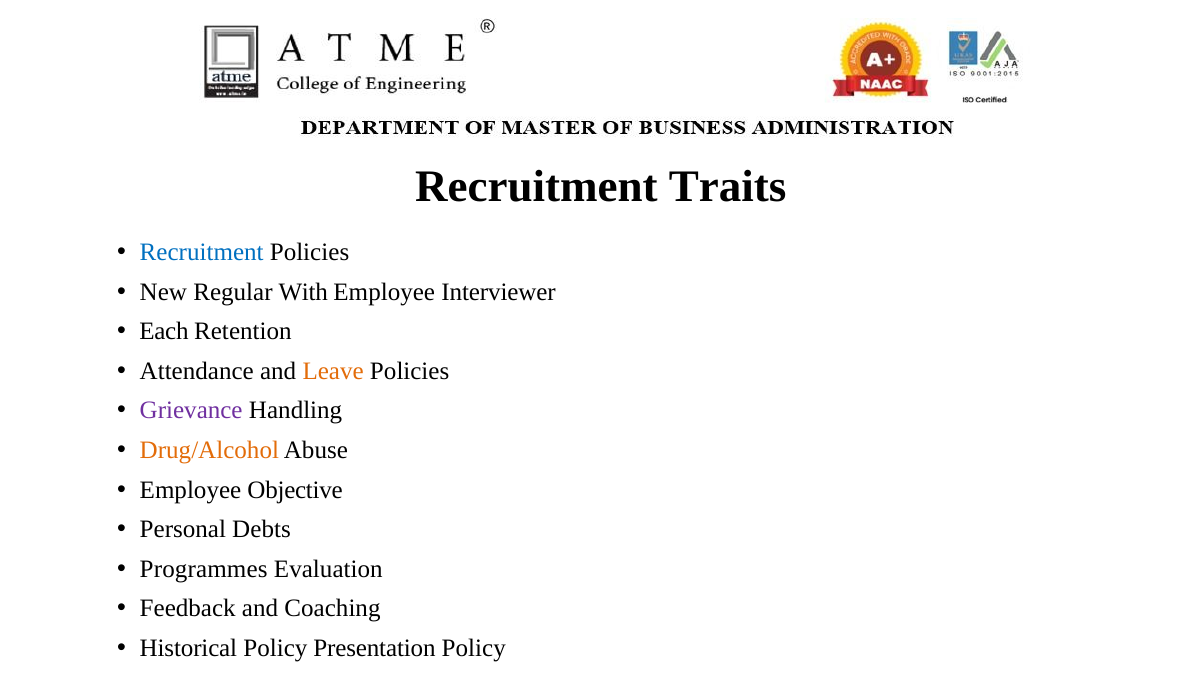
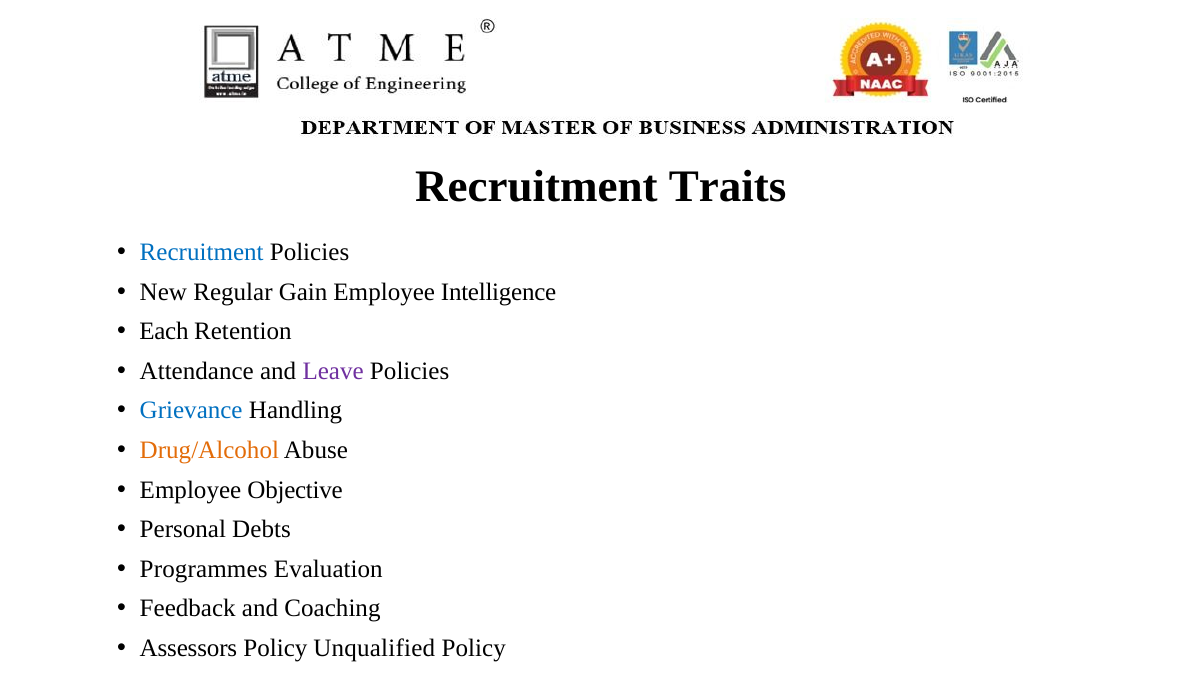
With: With -> Gain (303, 292)
Interviewer: Interviewer -> Intelligence (499, 292)
Leave colour: orange -> purple (333, 371)
Grievance colour: purple -> blue (191, 411)
Historical: Historical -> Assessors (188, 648)
Presentation: Presentation -> Unqualified (374, 648)
